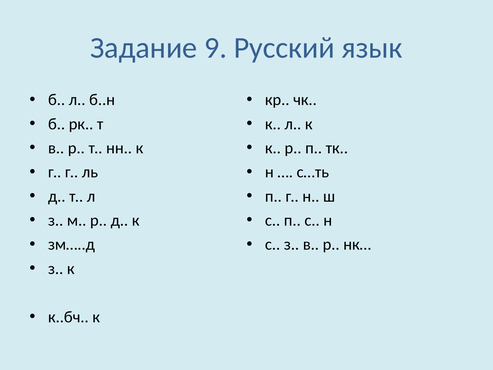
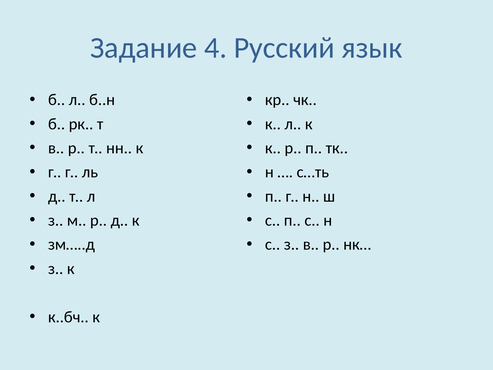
9: 9 -> 4 (216, 48)
